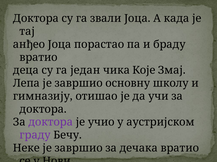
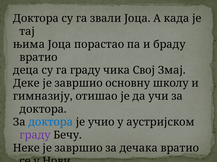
анђео: анђео -> њима (29, 45)
га један: један -> граду (85, 71)
Које: Које -> Свој (144, 71)
Лепа: Лепа -> Деке (26, 84)
доктора colour: purple -> blue (51, 123)
